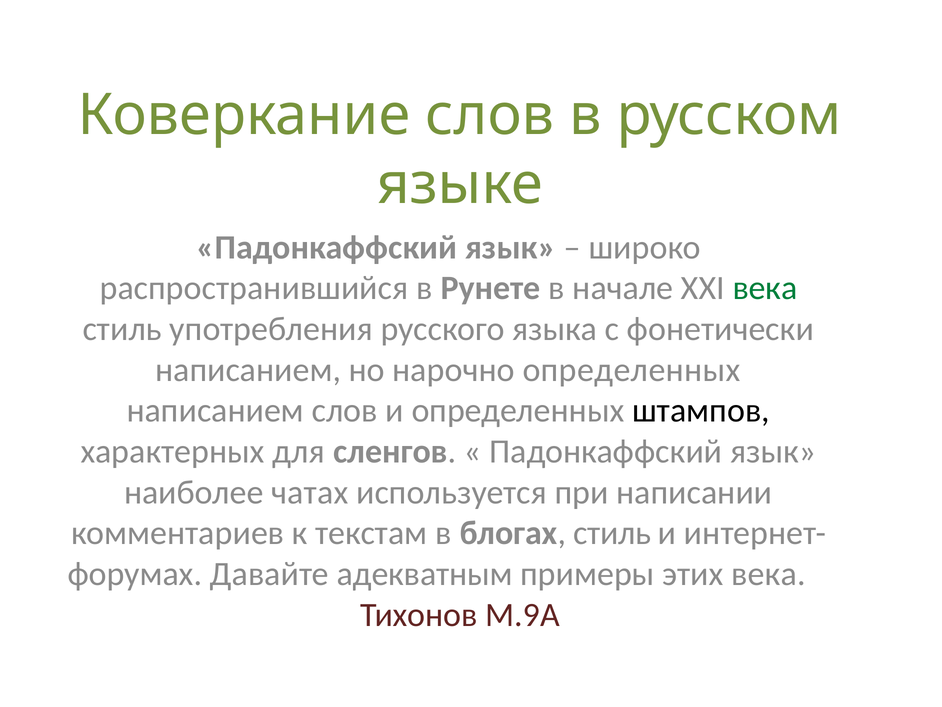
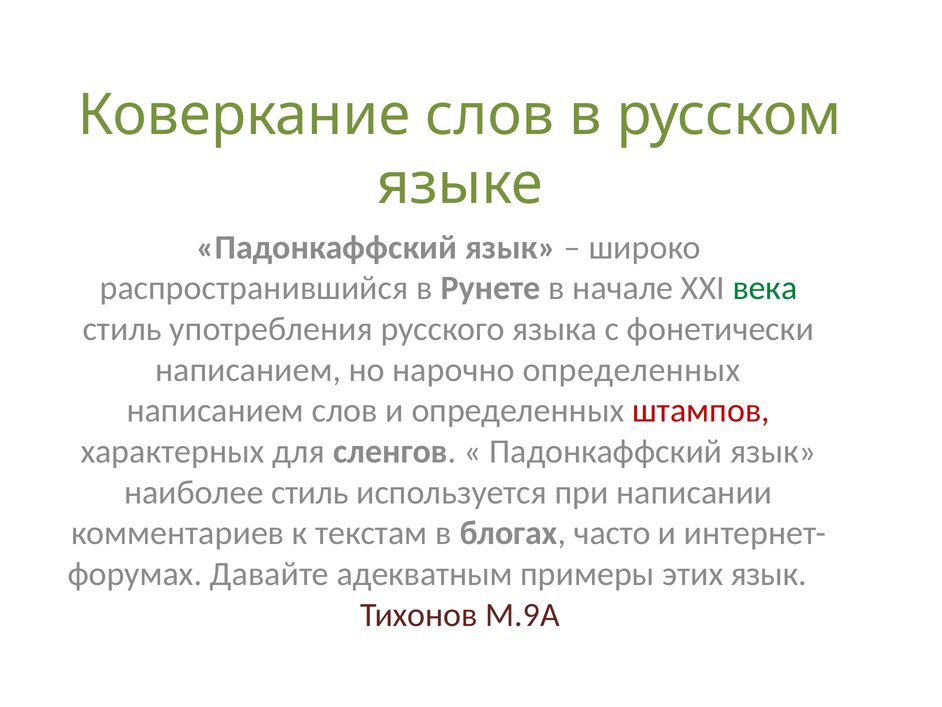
штампов colour: black -> red (701, 410)
наиболее чатах: чатах -> стиль (310, 492)
блогах стиль: стиль -> часто (612, 533)
этих века: века -> язык (769, 574)
